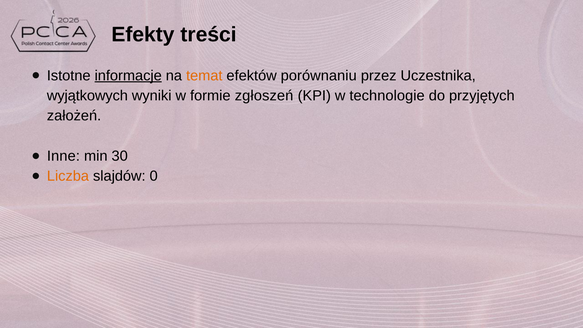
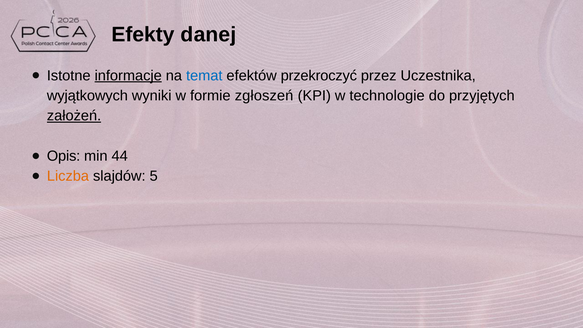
treści: treści -> danej (209, 35)
temat colour: orange -> blue (204, 76)
porównaniu: porównaniu -> przekroczyć (319, 76)
założeń underline: none -> present (74, 116)
Inne: Inne -> Opis (64, 156)
30: 30 -> 44 (120, 156)
0: 0 -> 5 (154, 176)
